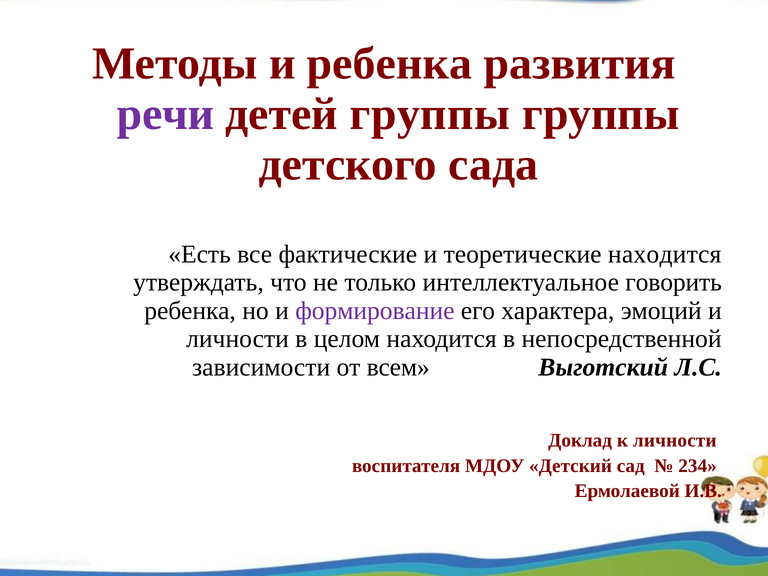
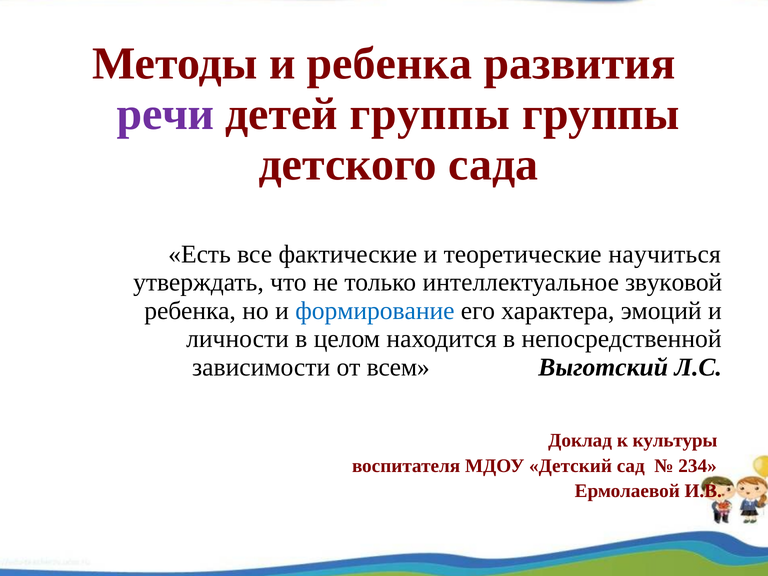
теоретические находится: находится -> научиться (665, 254)
говорить: говорить -> звуковой (674, 282)
формирование colour: purple -> blue (375, 311)
к личности: личности -> культуры (675, 441)
